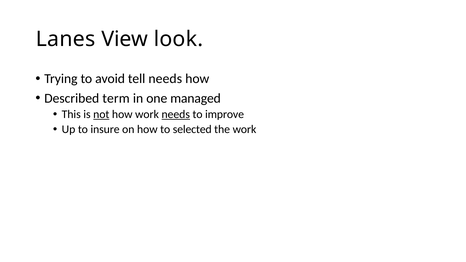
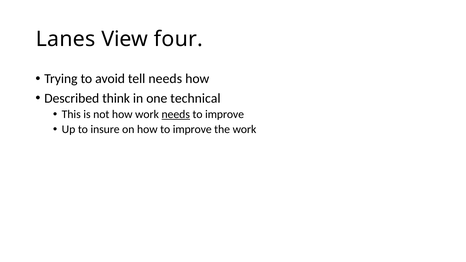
look: look -> four (178, 39)
term: term -> think (116, 98)
managed: managed -> technical (195, 98)
not underline: present -> none (101, 114)
how to selected: selected -> improve (192, 129)
